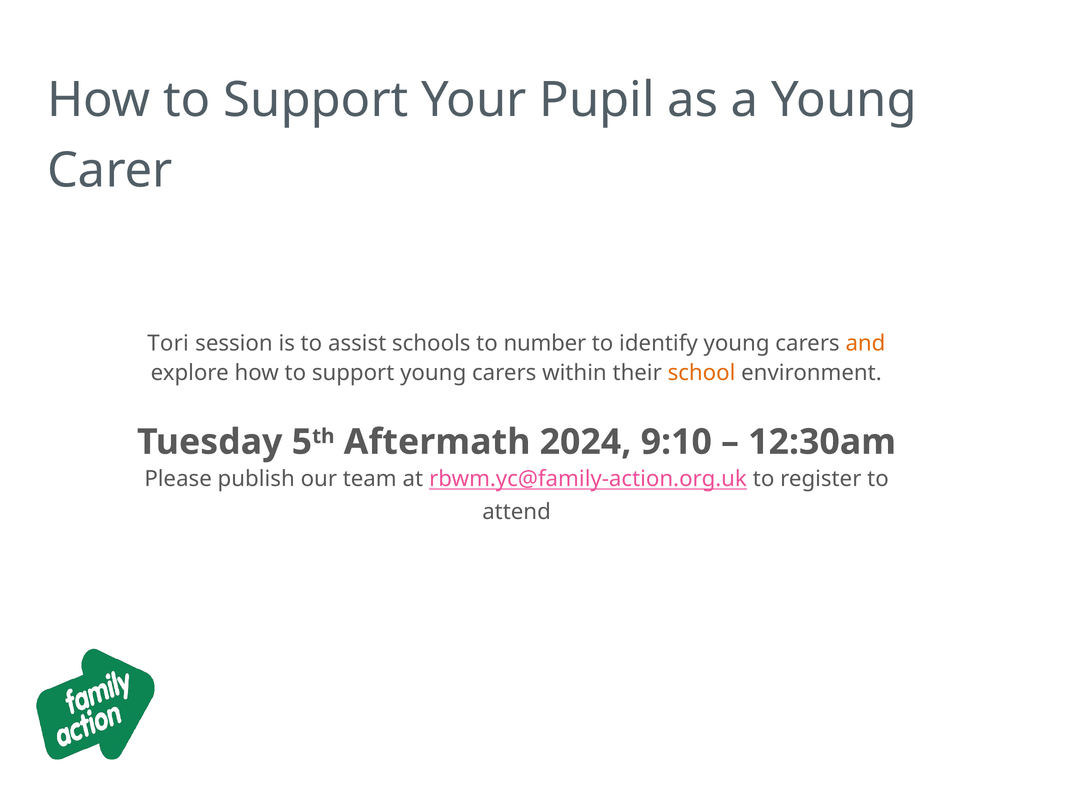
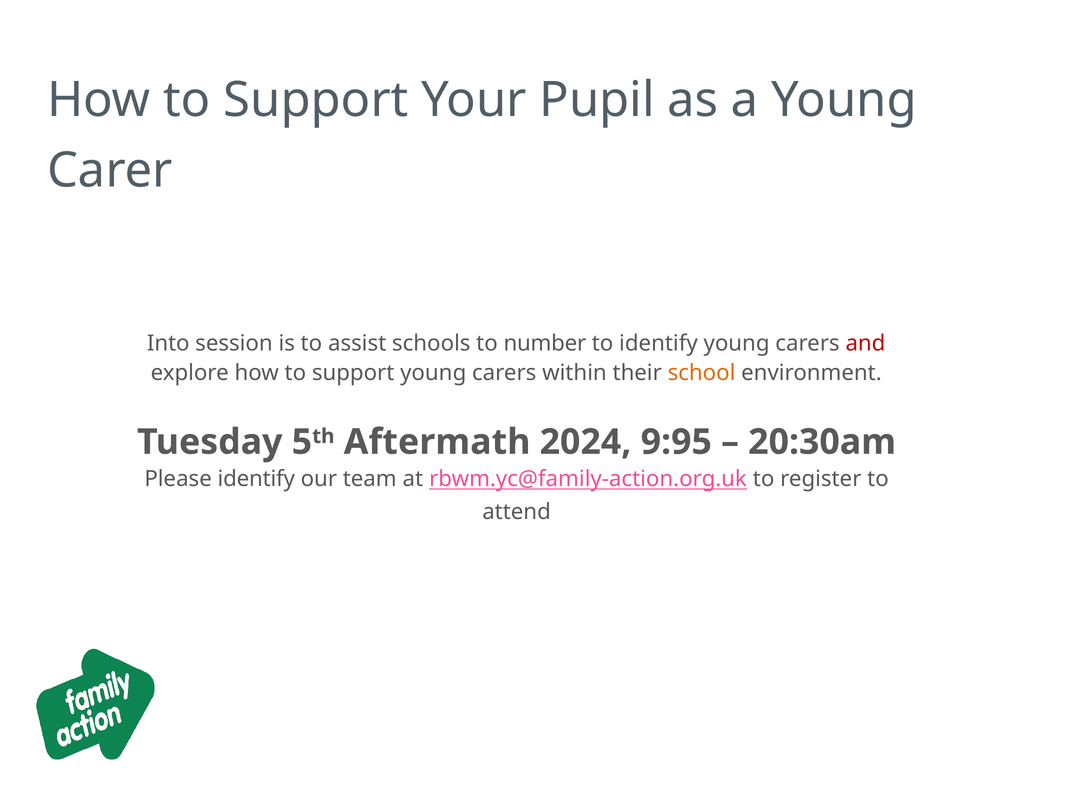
Tori: Tori -> Into (168, 344)
and colour: orange -> red (865, 344)
9:10: 9:10 -> 9:95 (676, 442)
12:30am: 12:30am -> 20:30am (822, 442)
Please publish: publish -> identify (256, 479)
